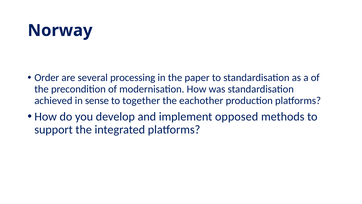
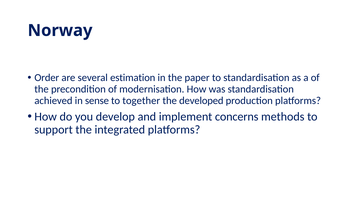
processing: processing -> estimation (133, 78)
eachother: eachother -> developed (201, 100)
opposed: opposed -> concerns (237, 116)
